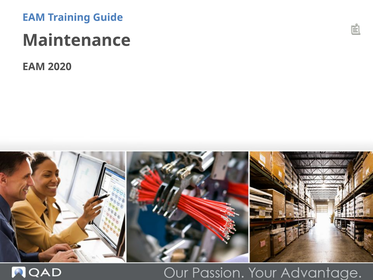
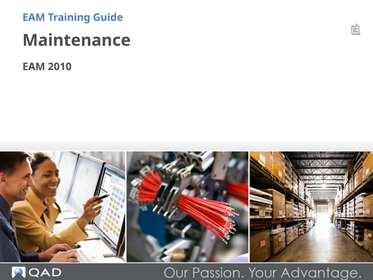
2020: 2020 -> 2010 (60, 67)
